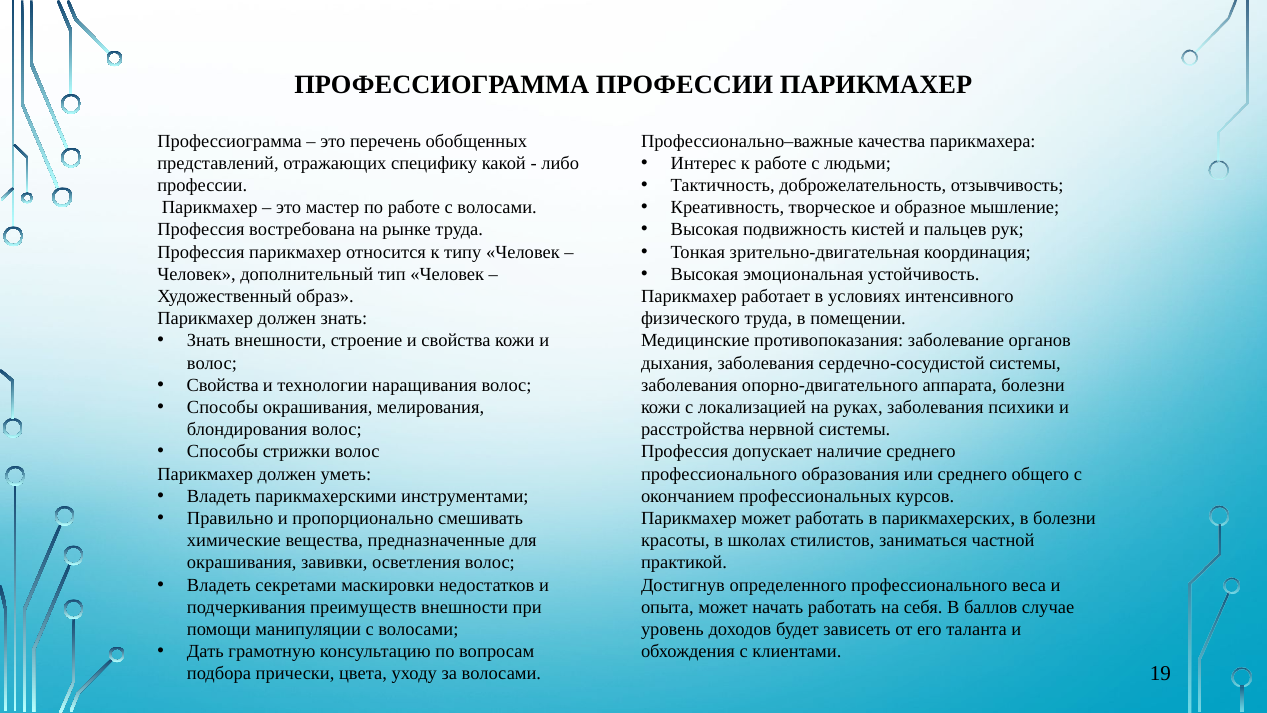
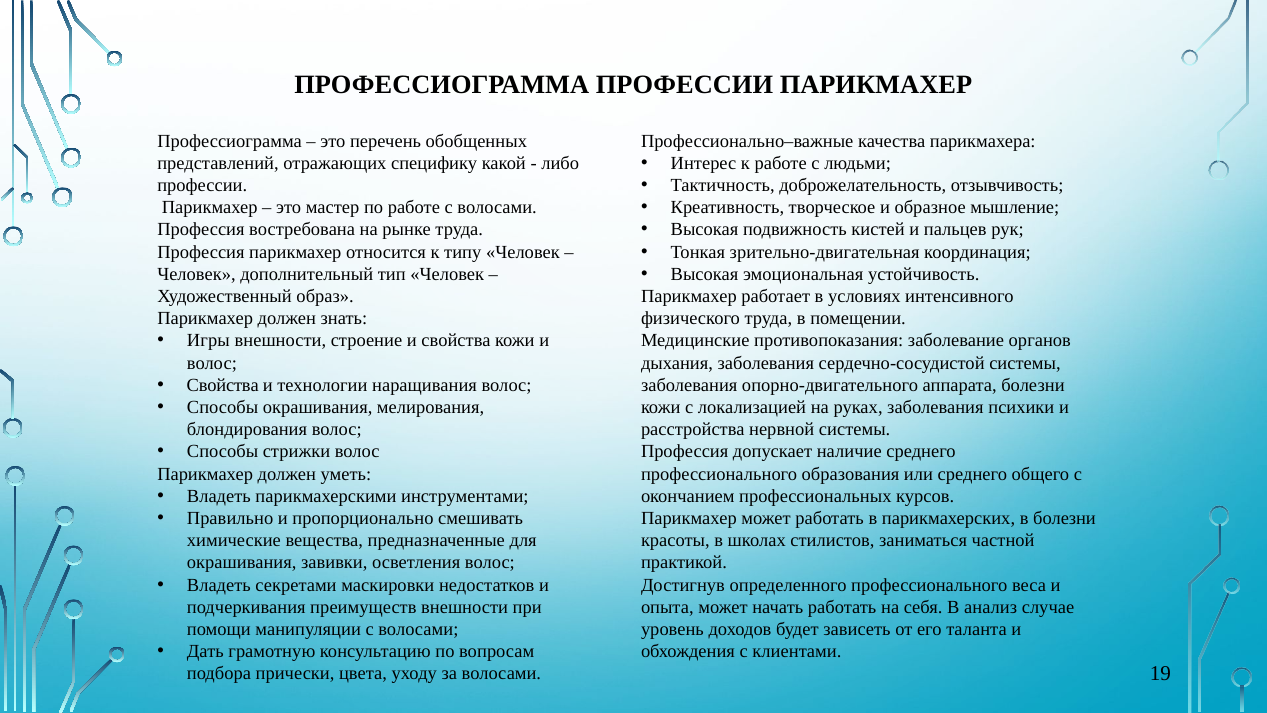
Знать: Знать -> Игры (208, 341)
баллов: баллов -> анализ (991, 607)
